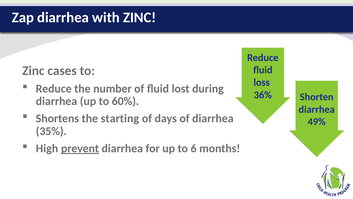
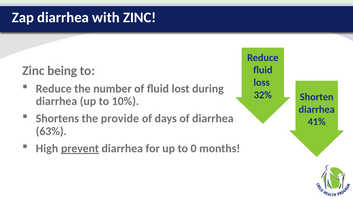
cases: cases -> being (62, 70)
36%: 36% -> 32% (263, 95)
60%: 60% -> 10% (125, 101)
starting: starting -> provide (120, 118)
49%: 49% -> 41% (317, 121)
35%: 35% -> 63% (51, 131)
6: 6 -> 0 (194, 148)
